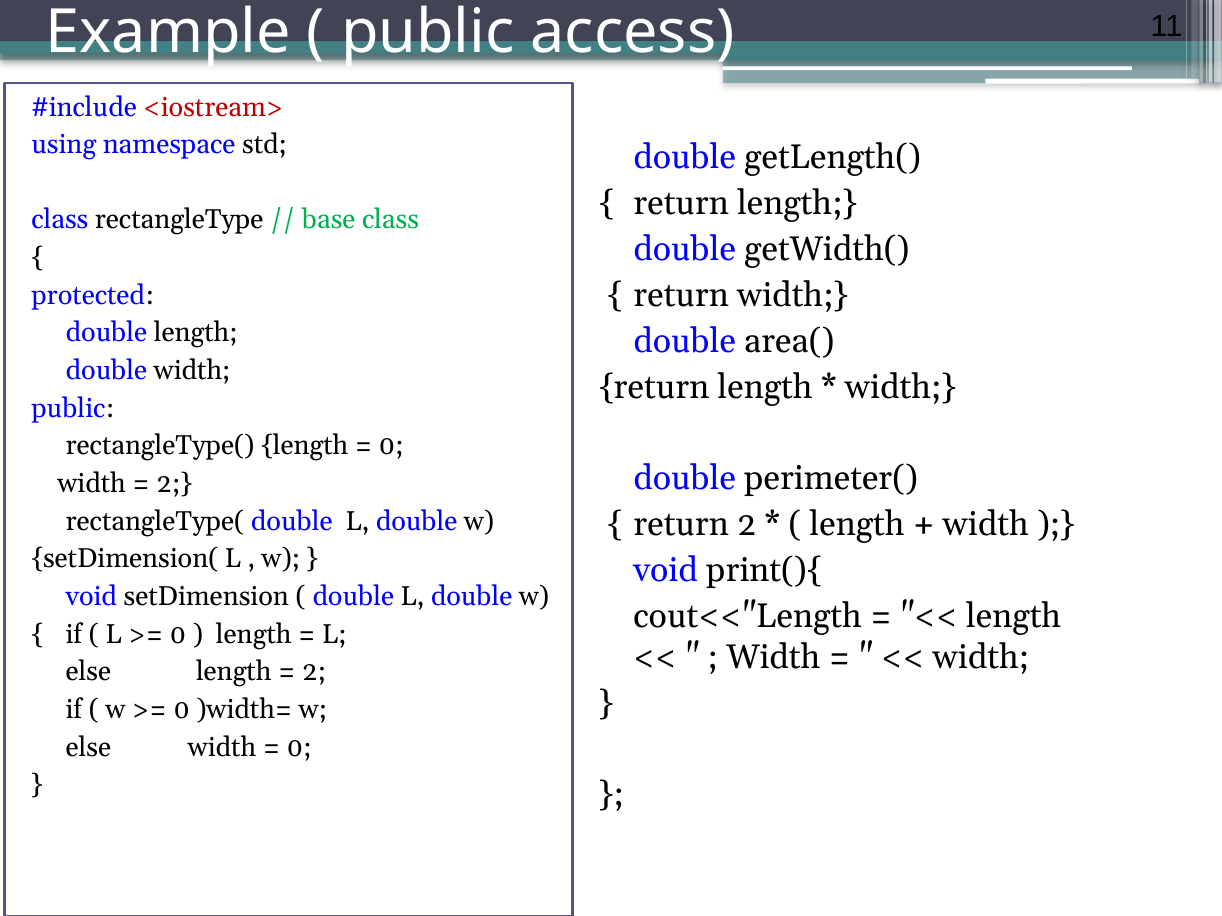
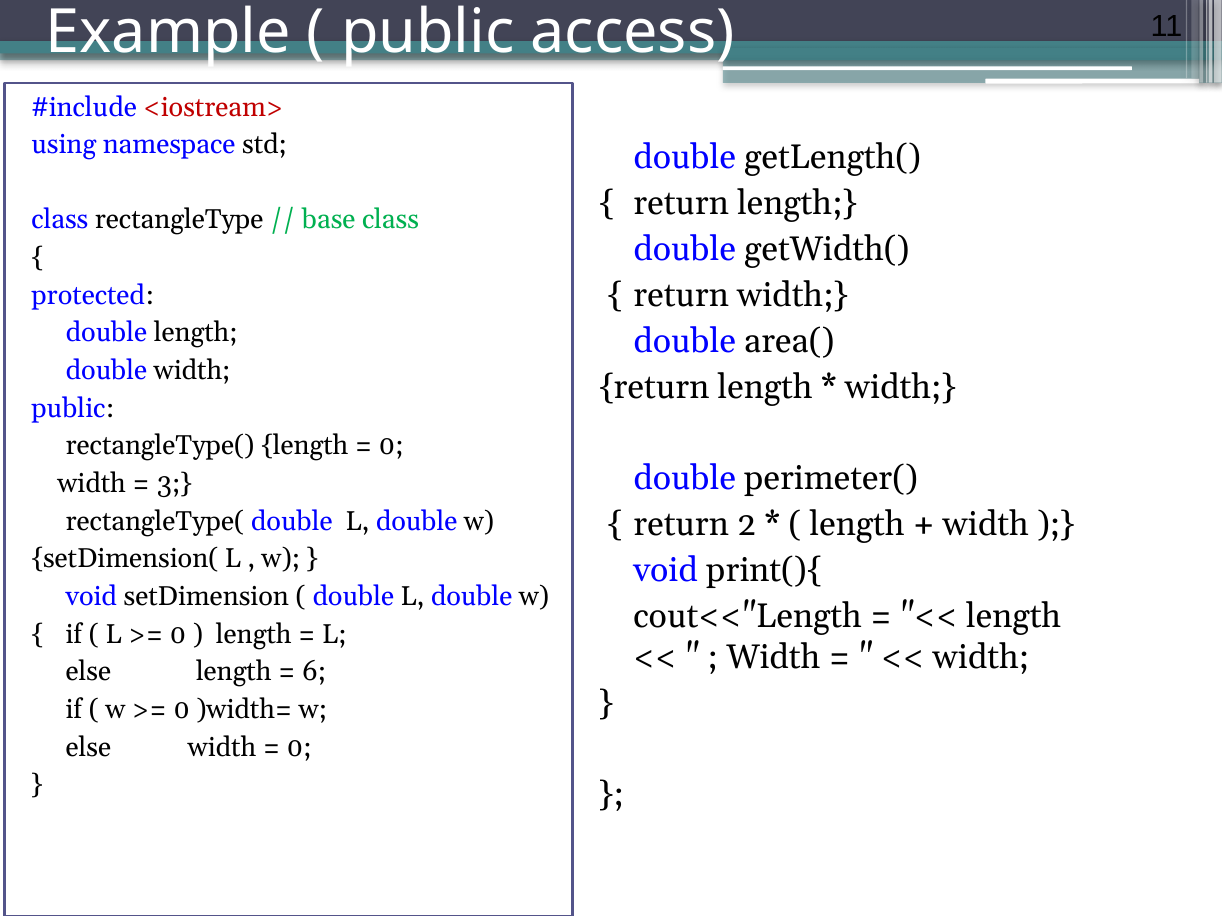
2: 2 -> 3 (175, 484)
2: 2 -> 6 (314, 672)
